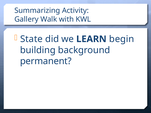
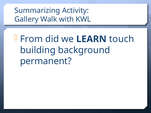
State: State -> From (31, 39)
begin: begin -> touch (122, 39)
